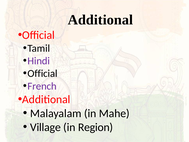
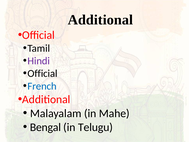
French colour: purple -> blue (42, 86)
Village: Village -> Bengal (45, 127)
Region: Region -> Telugu (95, 127)
